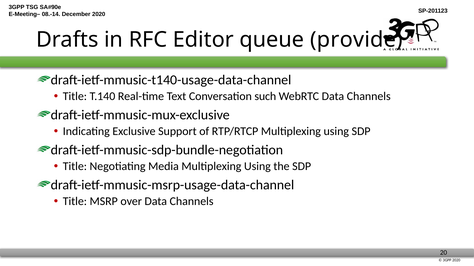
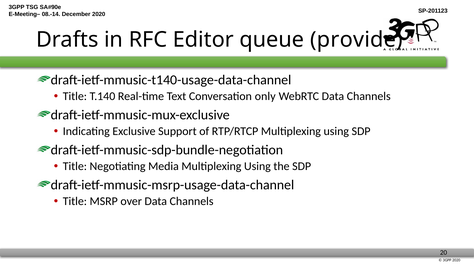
such: such -> only (265, 96)
